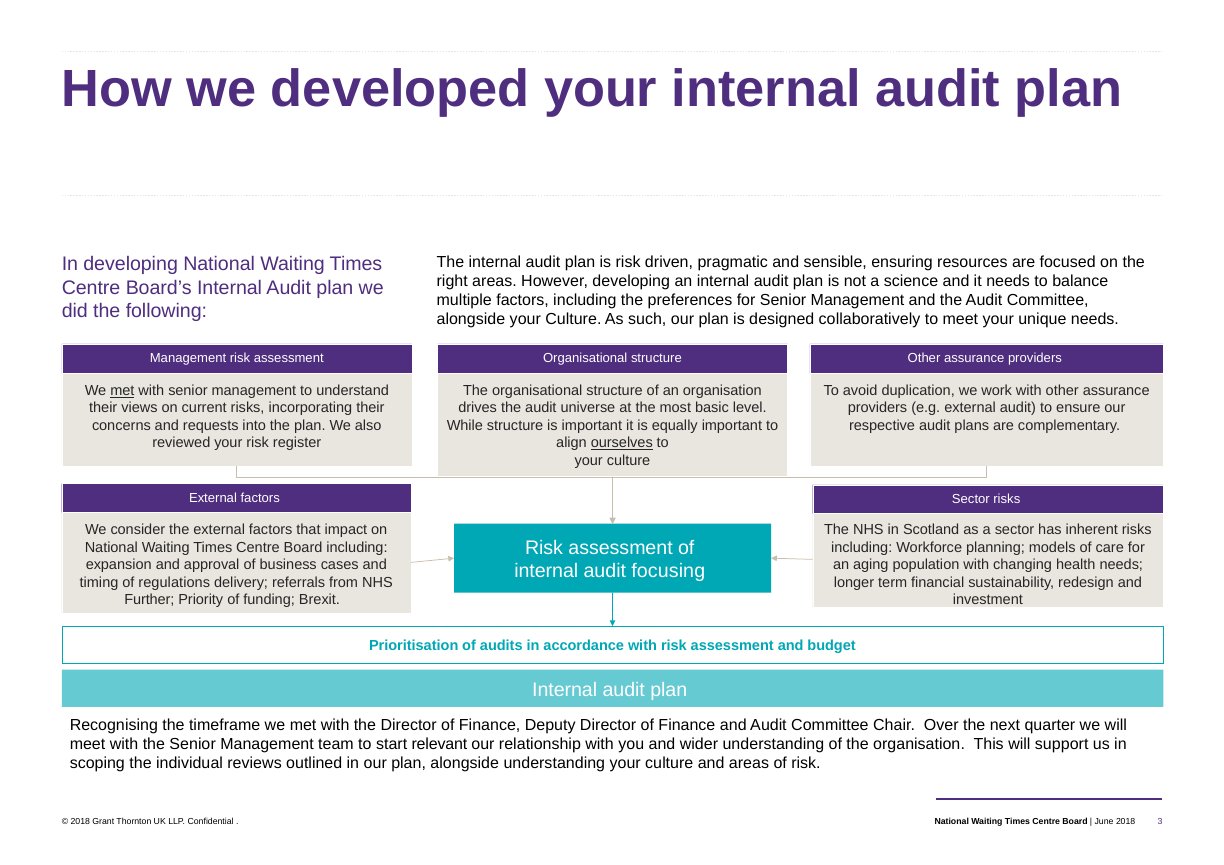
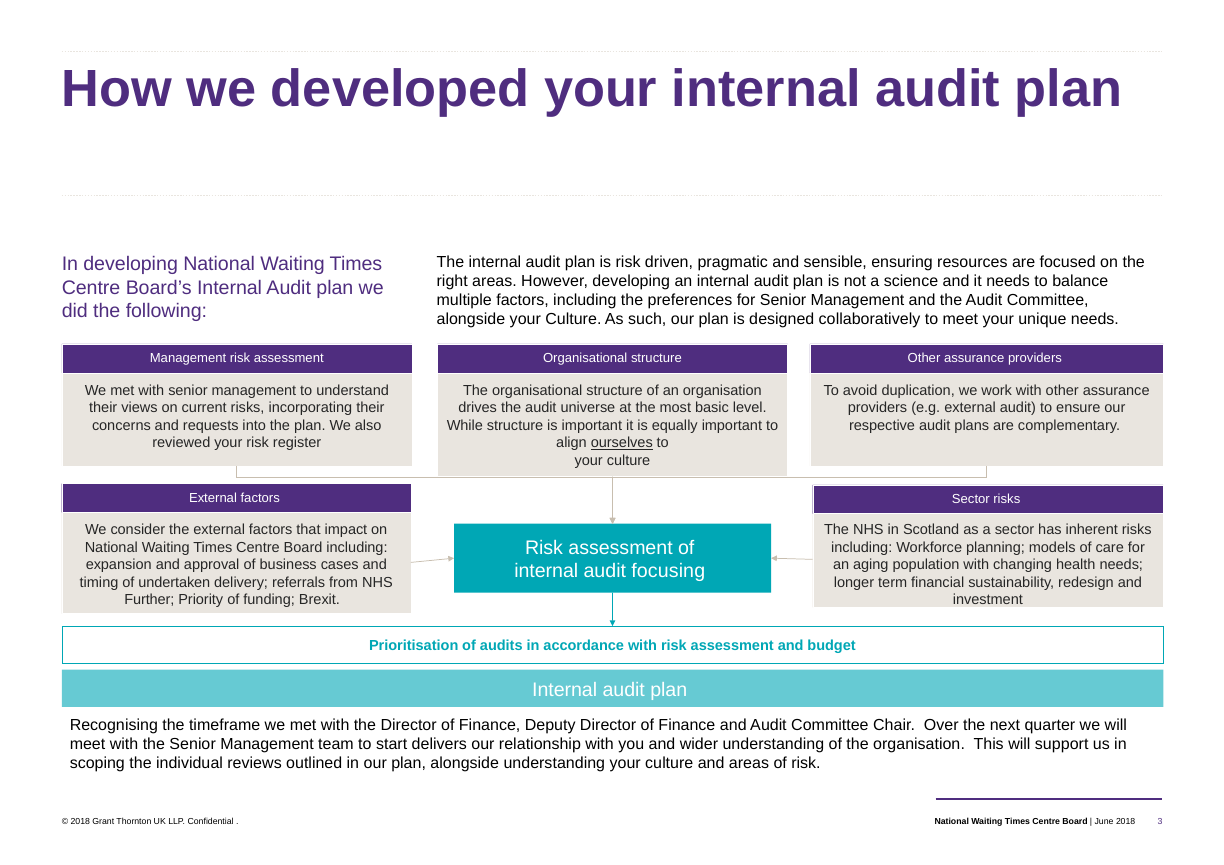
met underline: present -> none (122, 391)
regulations: regulations -> undertaken (174, 583)
relevant: relevant -> delivers (439, 745)
